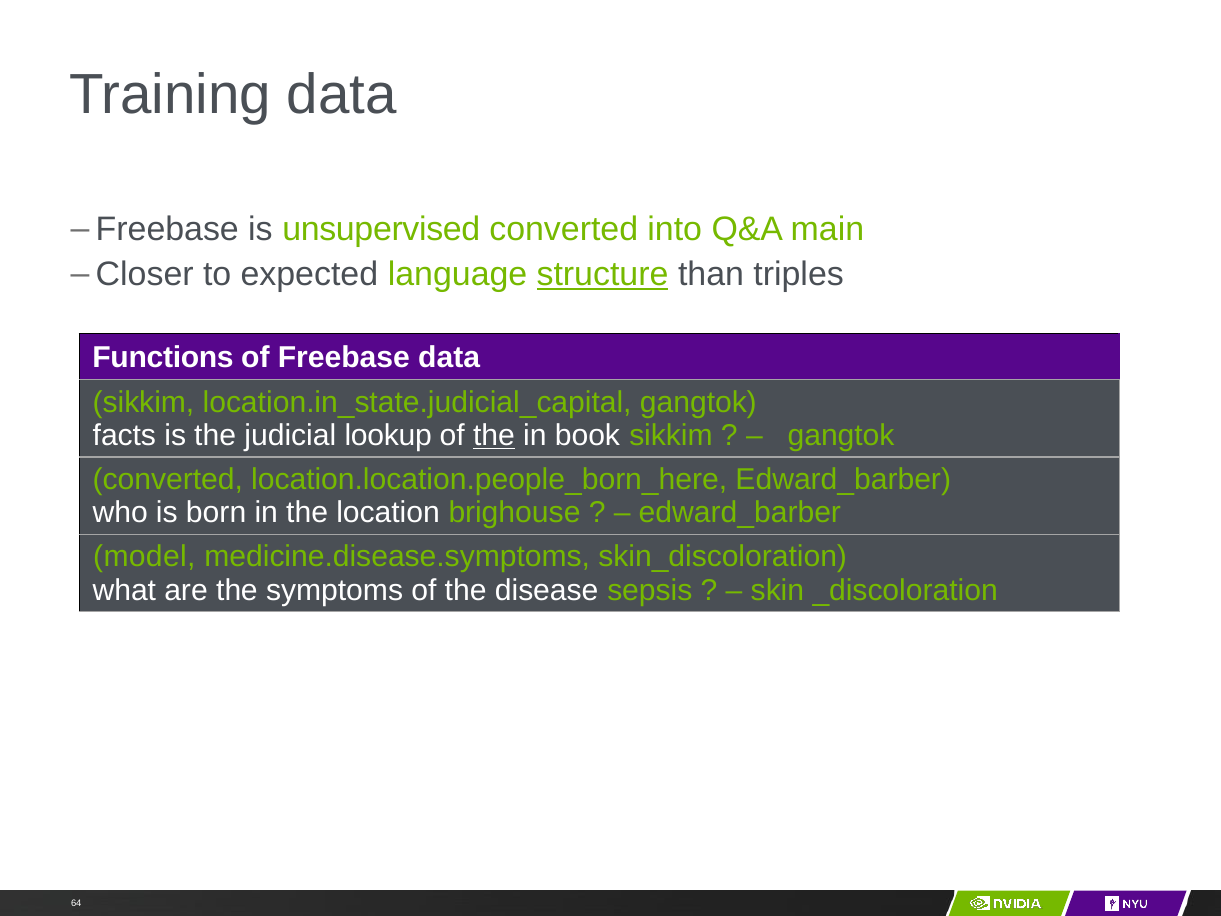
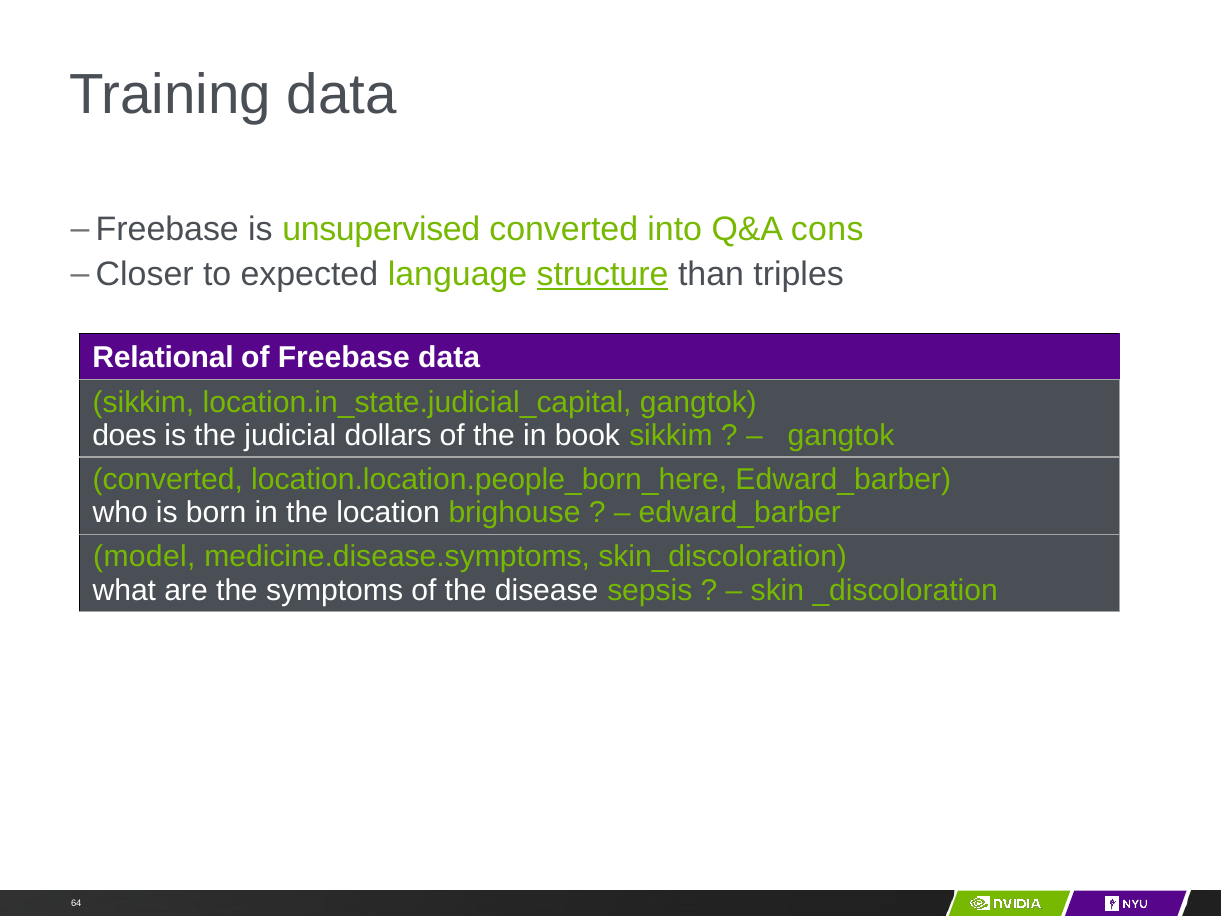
main: main -> cons (827, 230)
Functions: Functions -> Relational (163, 357)
facts: facts -> does (124, 435)
lookup: lookup -> dollars (388, 435)
the underline: present -> none (494, 435)
